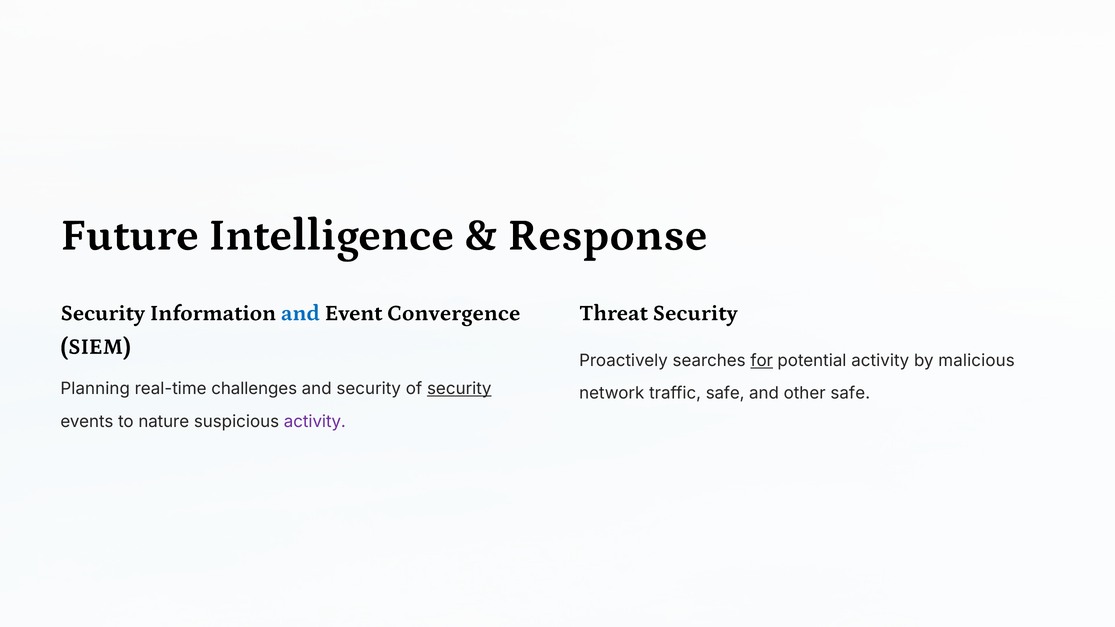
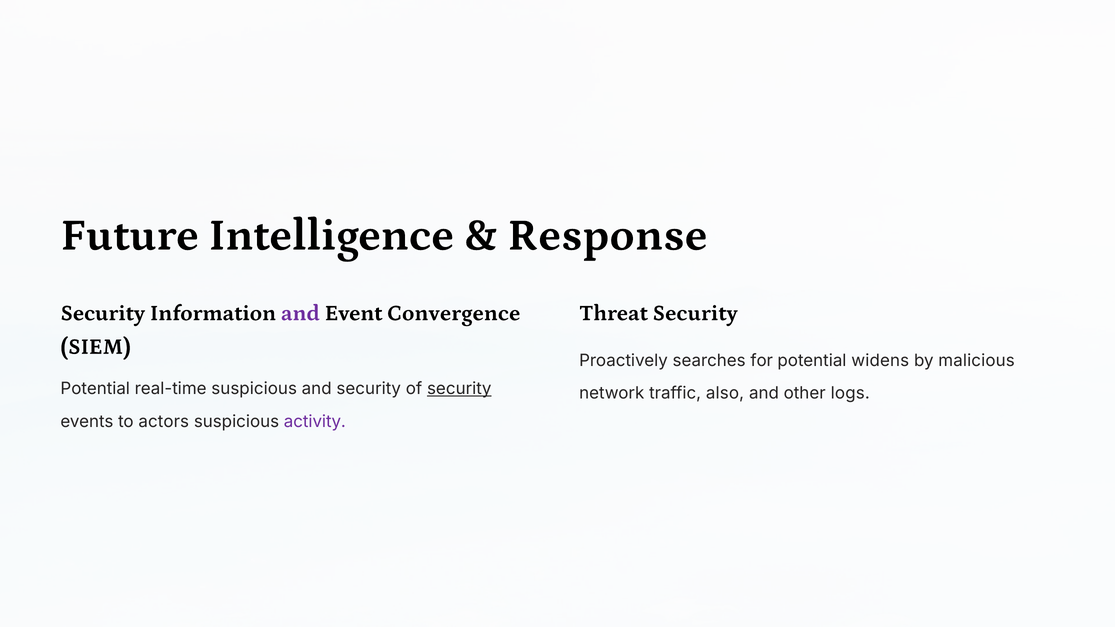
and colour: blue -> purple (300, 313)
for underline: present -> none (762, 361)
potential activity: activity -> widens (880, 361)
Planning: Planning -> Potential (95, 389)
real-time challenges: challenges -> suspicious (254, 389)
traffic safe: safe -> also (725, 394)
other safe: safe -> logs (850, 394)
nature: nature -> actors (164, 422)
